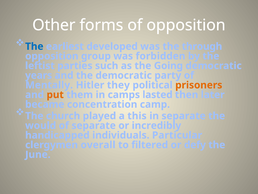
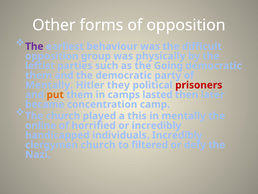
The colour: blue -> purple (34, 46)
developed: developed -> behaviour (112, 46)
through: through -> difficult (202, 46)
forbidden: forbidden -> physically (161, 56)
years: years -> them (39, 75)
prisoners colour: orange -> red (199, 85)
in separate: separate -> mentally (184, 116)
would: would -> online (41, 125)
of separate: separate -> horrified (94, 125)
individuals Particular: Particular -> Incredibly (177, 135)
clergymen overall: overall -> church (98, 145)
June: June -> Nazi (38, 154)
